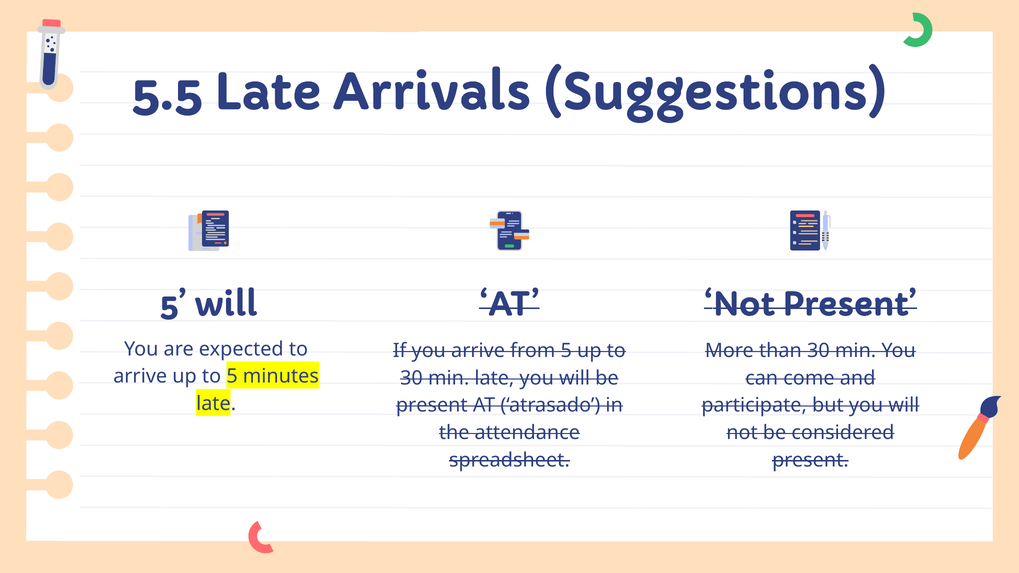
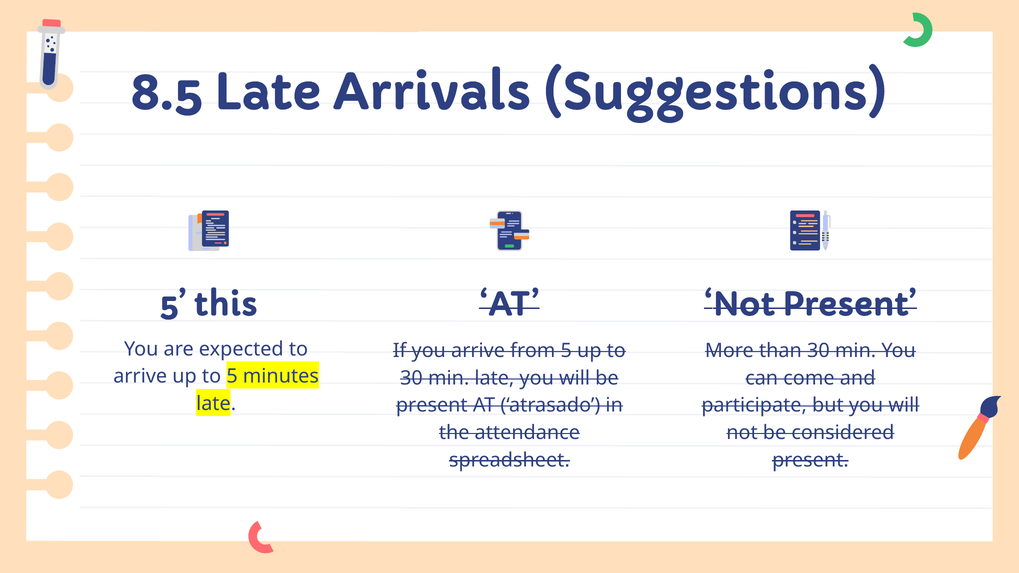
5.5: 5.5 -> 8.5 (167, 93)
5 will: will -> this (226, 305)
